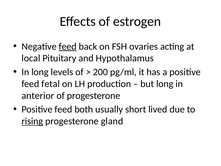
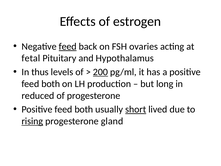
local: local -> fetal (31, 58)
In long: long -> thus (40, 72)
200 underline: none -> present (100, 72)
fetal: fetal -> both (51, 84)
anterior: anterior -> reduced (38, 95)
short underline: none -> present (136, 109)
